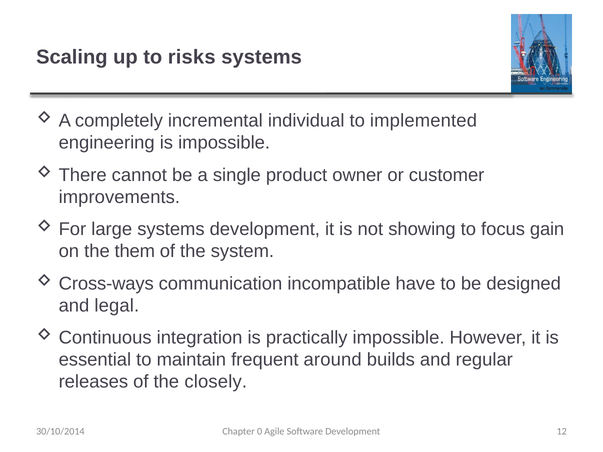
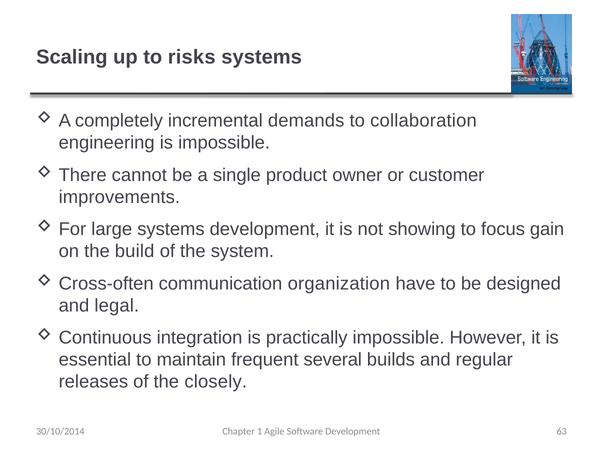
individual: individual -> demands (306, 121)
implemented: implemented -> collaboration (423, 121)
them: them -> build (135, 251)
Cross-ways: Cross-ways -> Cross-often (106, 284)
incompatible: incompatible -> organization (339, 284)
around: around -> several (333, 360)
0: 0 -> 1 (260, 432)
12: 12 -> 63 (562, 432)
